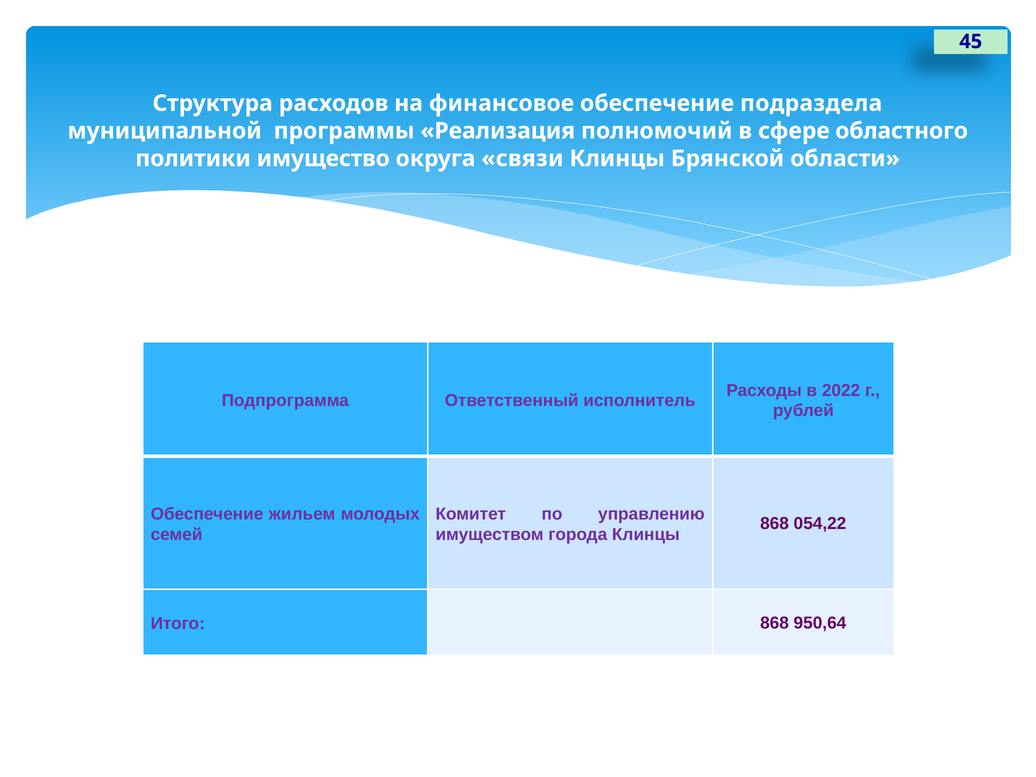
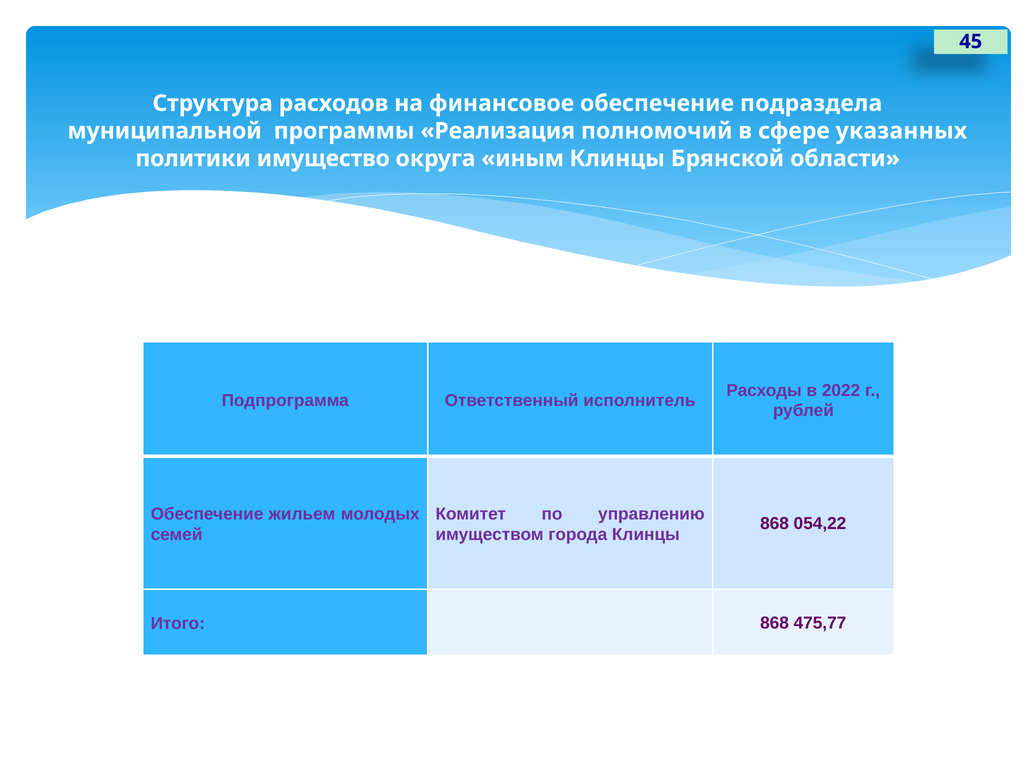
областного: областного -> указанных (901, 131)
связи: связи -> иным (523, 159)
950,64: 950,64 -> 475,77 (820, 623)
